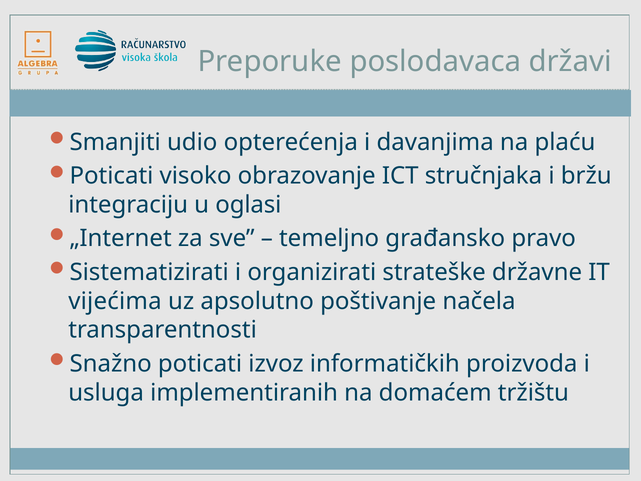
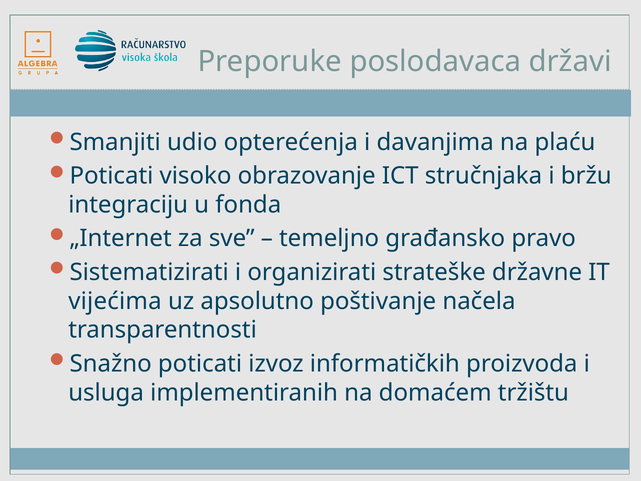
oglasi: oglasi -> fonda (248, 205)
